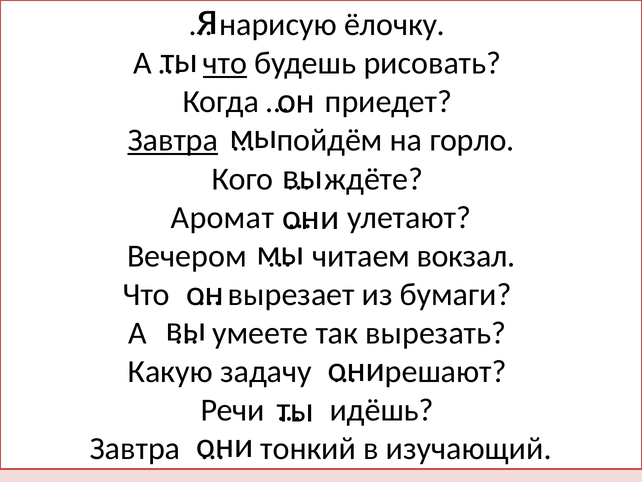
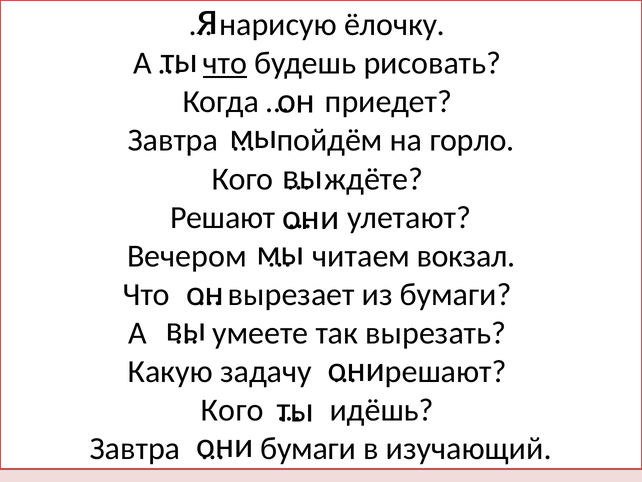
Завтра underline: present -> none (173, 140)
Аромат: Аромат -> Решают (223, 217)
Речи: Речи -> Кого (232, 410)
тонкий: тонкий -> бумаги (308, 448)
